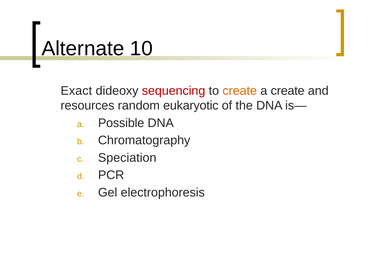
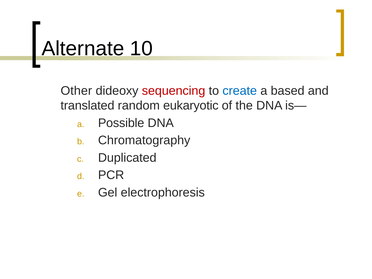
Exact: Exact -> Other (76, 91)
create colour: orange -> blue (240, 91)
a create: create -> based (288, 91)
resources: resources -> translated (87, 106)
Speciation: Speciation -> Duplicated (127, 158)
